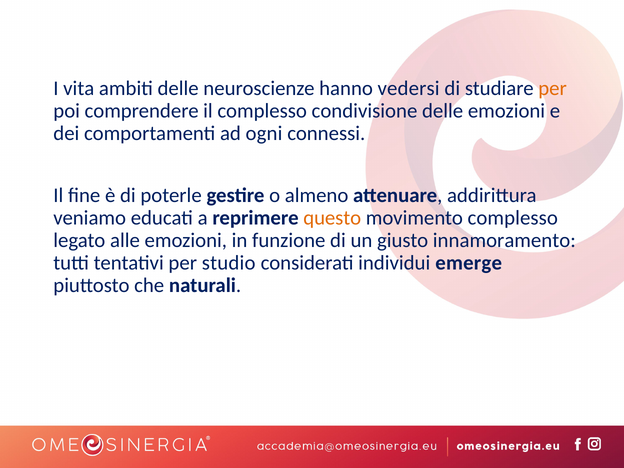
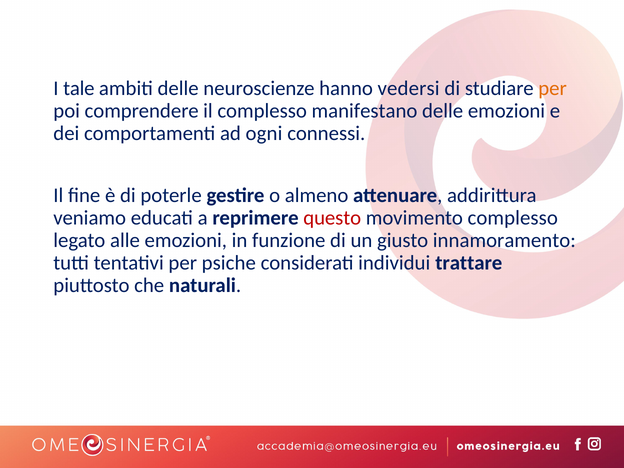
vita: vita -> tale (79, 88)
condivisione: condivisione -> manifestano (364, 111)
questo colour: orange -> red (332, 218)
studio: studio -> psiche (229, 263)
emerge: emerge -> trattare (469, 263)
